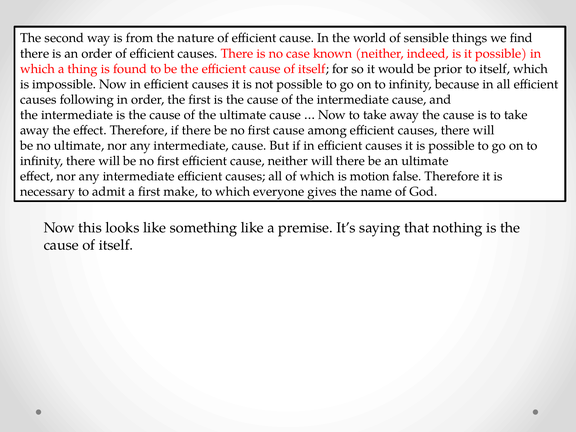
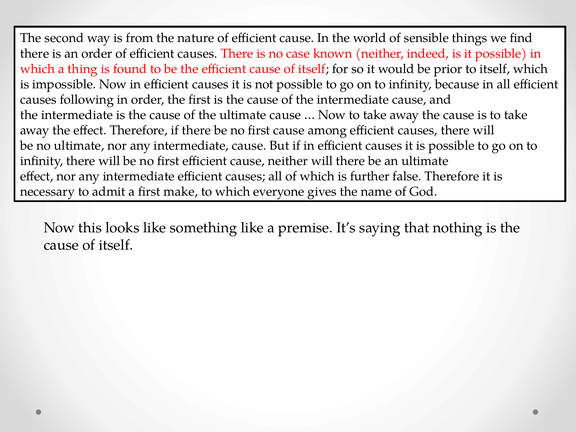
motion: motion -> further (370, 176)
